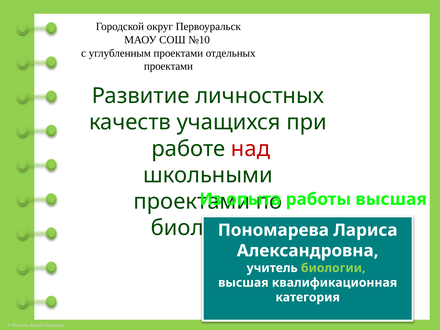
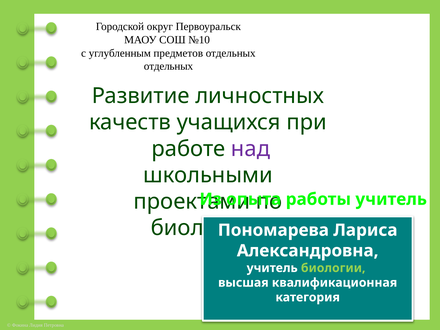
углубленным проектами: проектами -> предметов (178, 53)
проектами: проектами -> отдельных (168, 66)
над colour: red -> purple (250, 149)
работы высшая: высшая -> учитель (391, 199)
